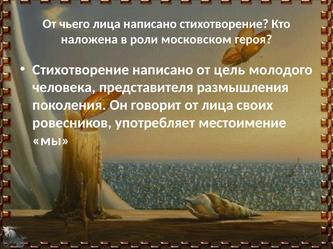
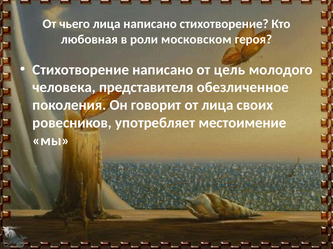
наложена: наложена -> любовная (89, 39)
размышления: размышления -> обезличенное (243, 88)
